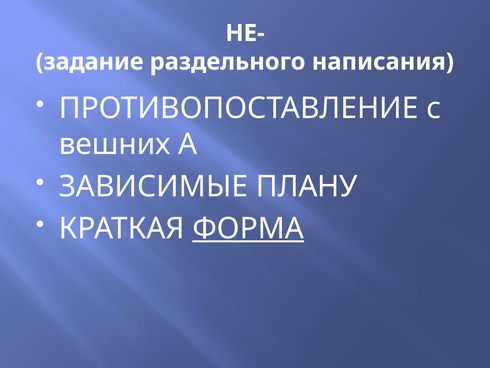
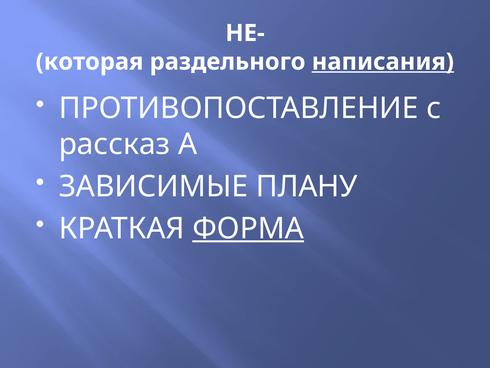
задание: задание -> которая (90, 62)
написания underline: none -> present (383, 62)
вешних: вешних -> рассказ (114, 144)
